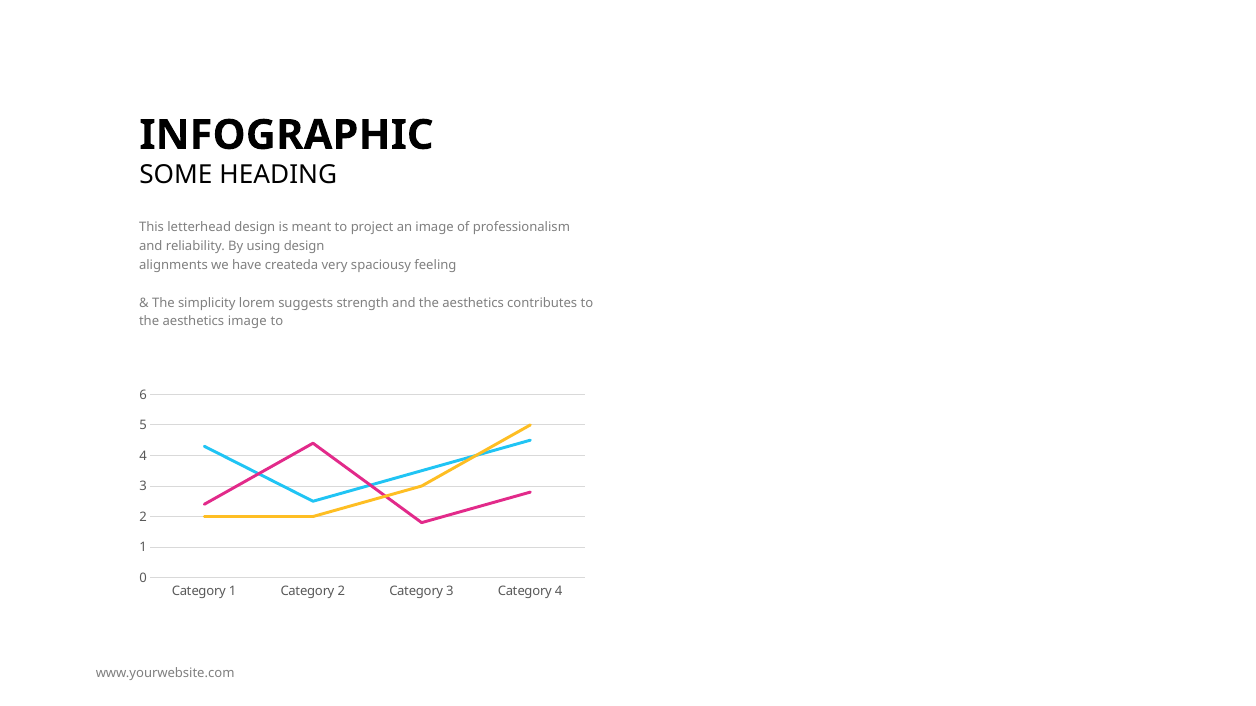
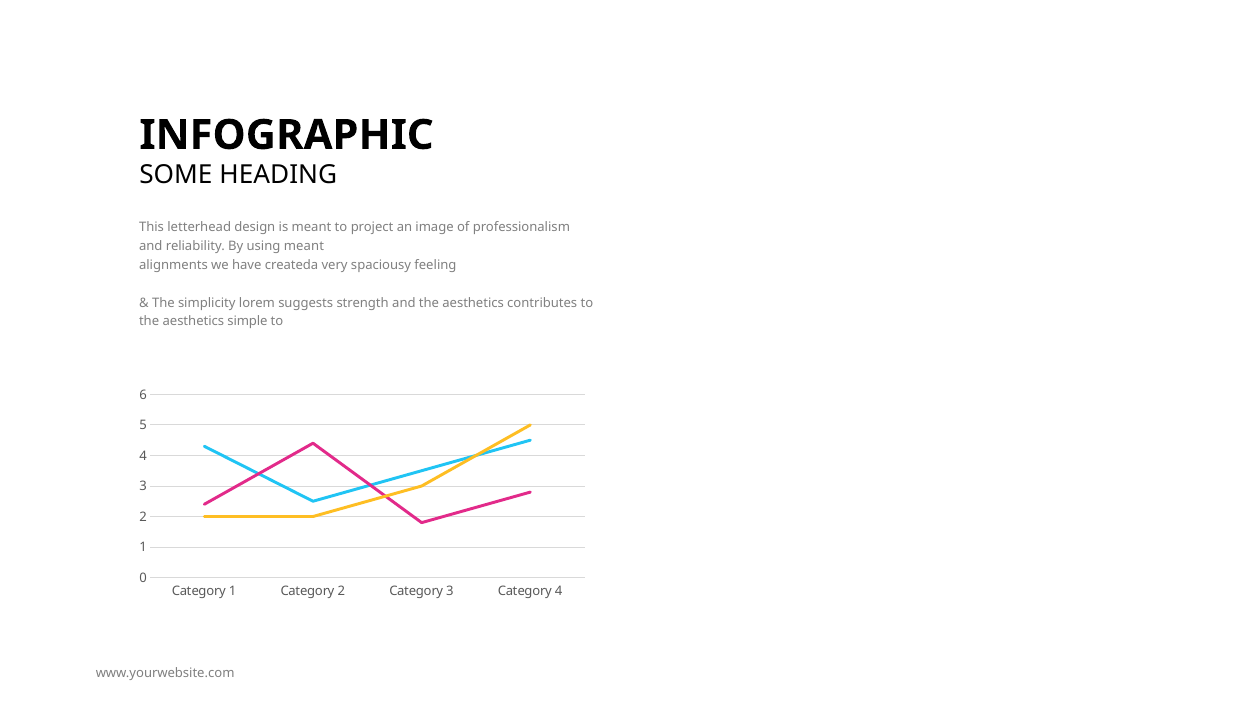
using design: design -> meant (304, 246)
aesthetics image: image -> simple (247, 322)
